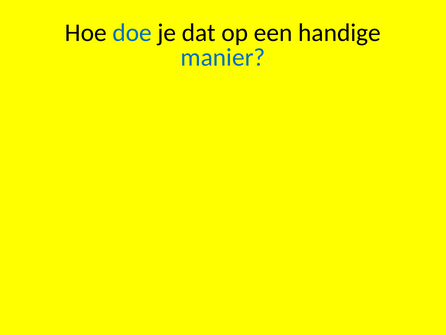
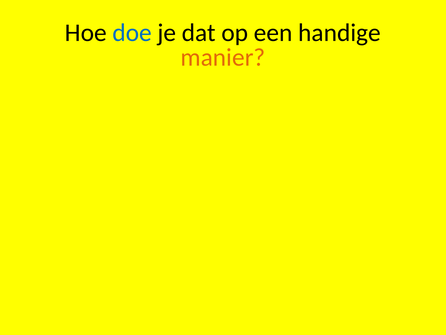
manier colour: blue -> orange (223, 57)
